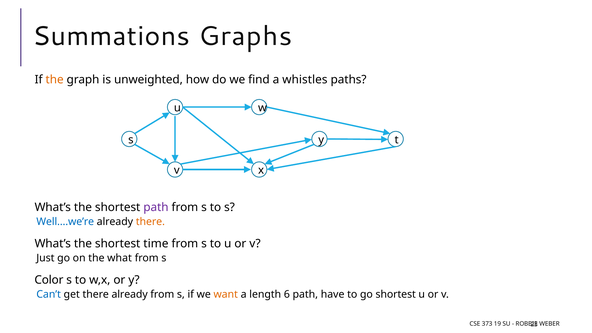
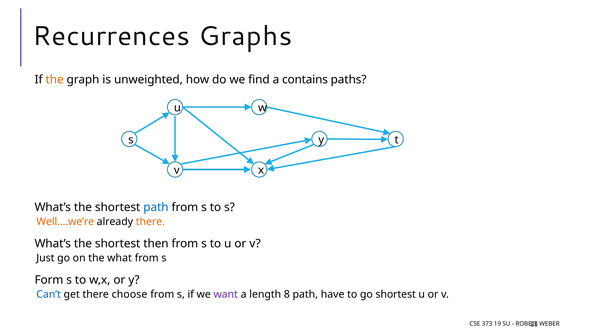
Summations: Summations -> Recurrences (111, 36)
whistles: whistles -> contains (305, 80)
path colour: purple -> blue (156, 207)
Well….we’re colour: blue -> orange (65, 222)
time: time -> then (156, 244)
Color: Color -> Form (49, 280)
there already: already -> choose (130, 294)
want colour: orange -> purple (226, 294)
6: 6 -> 8 (287, 294)
